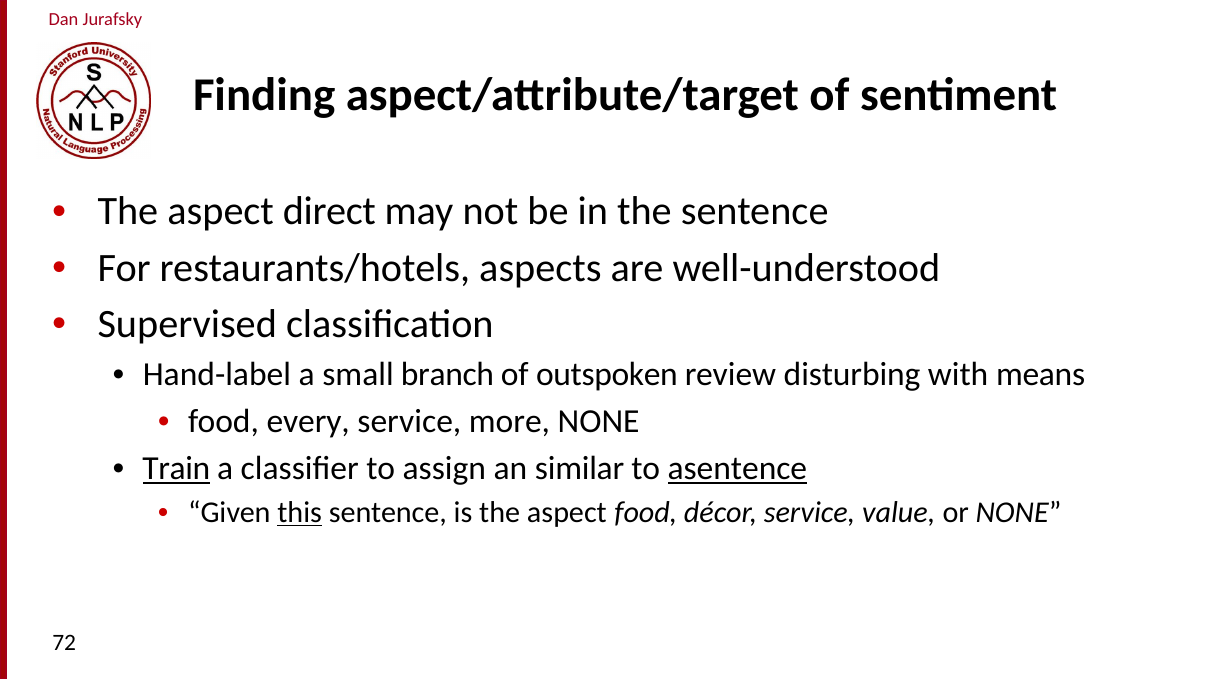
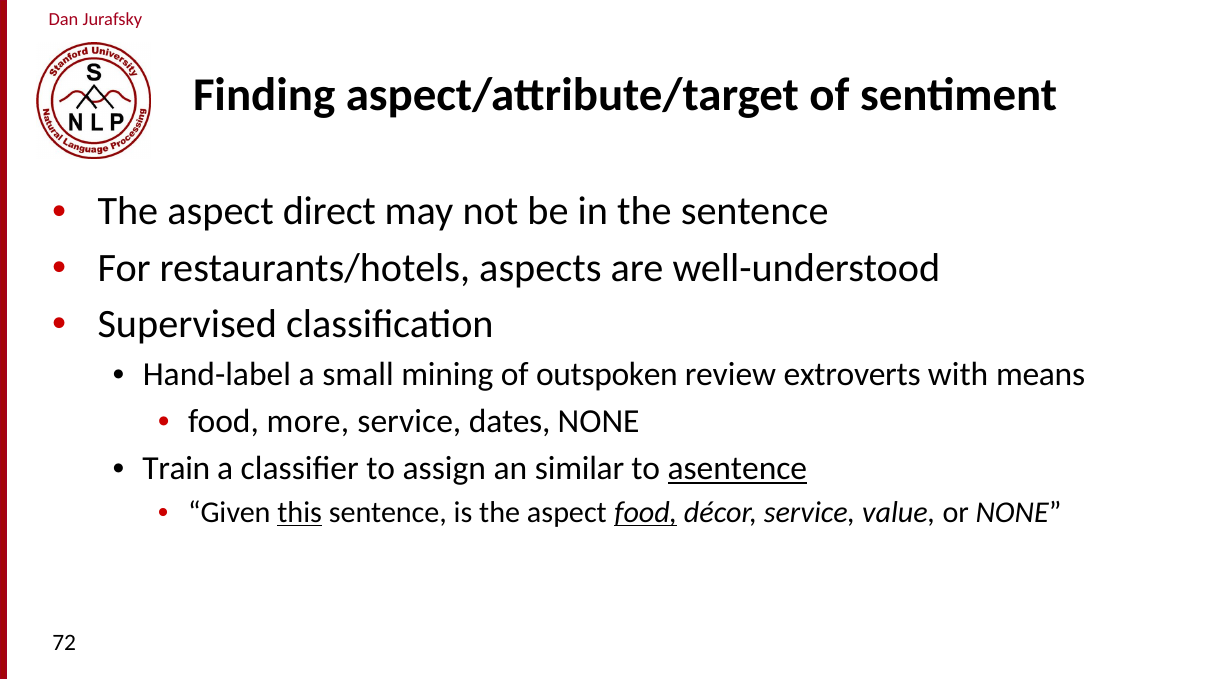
branch: branch -> mining (447, 375)
disturbing: disturbing -> extroverts (852, 375)
every: every -> more (308, 422)
more: more -> dates (510, 422)
Train underline: present -> none (176, 469)
food underline: none -> present (646, 513)
